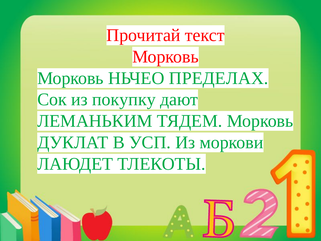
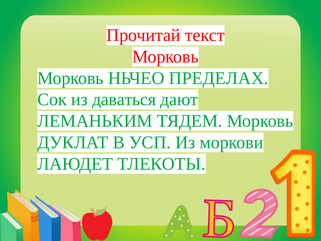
покупку: покупку -> даваться (124, 100)
